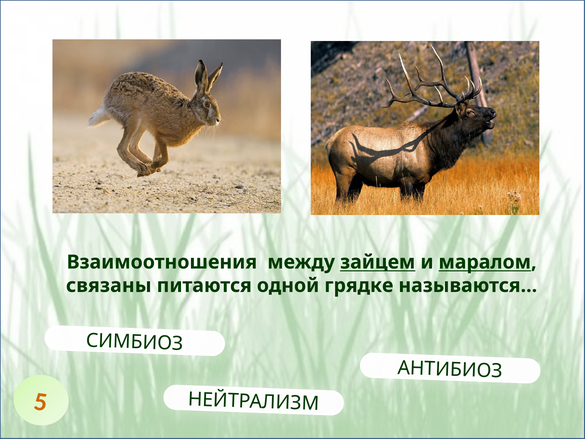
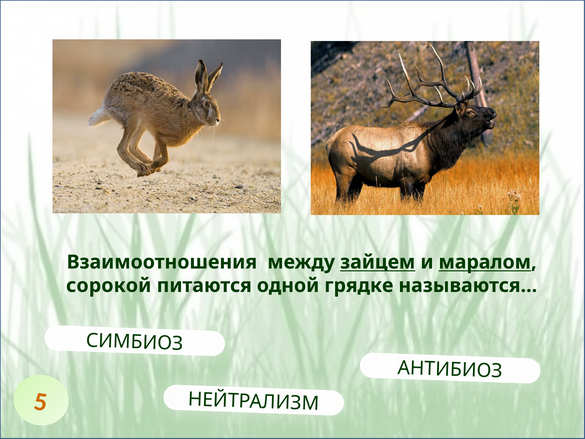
связаны: связаны -> сорокой (109, 285)
